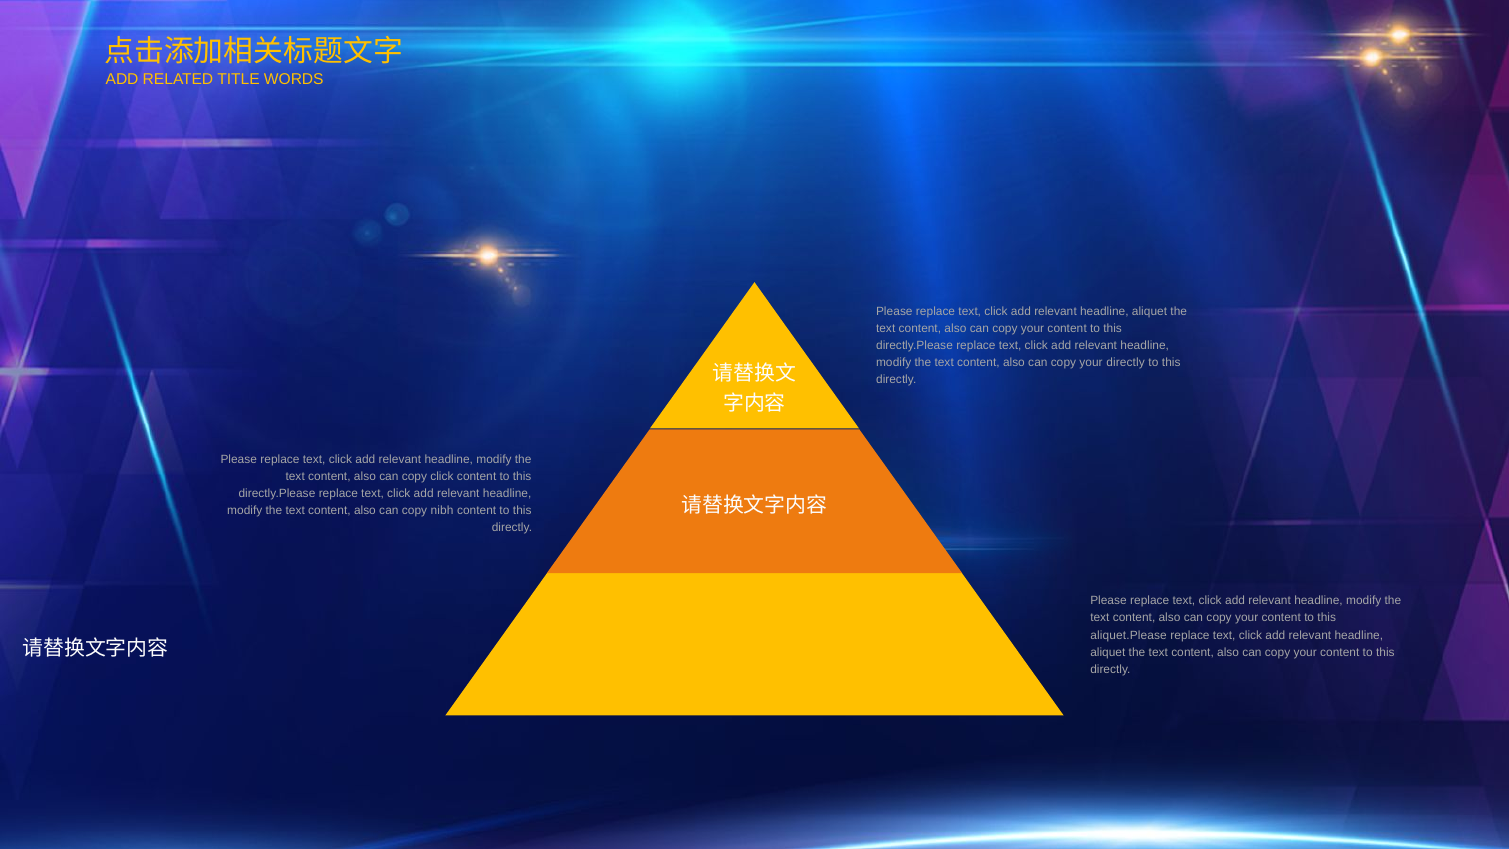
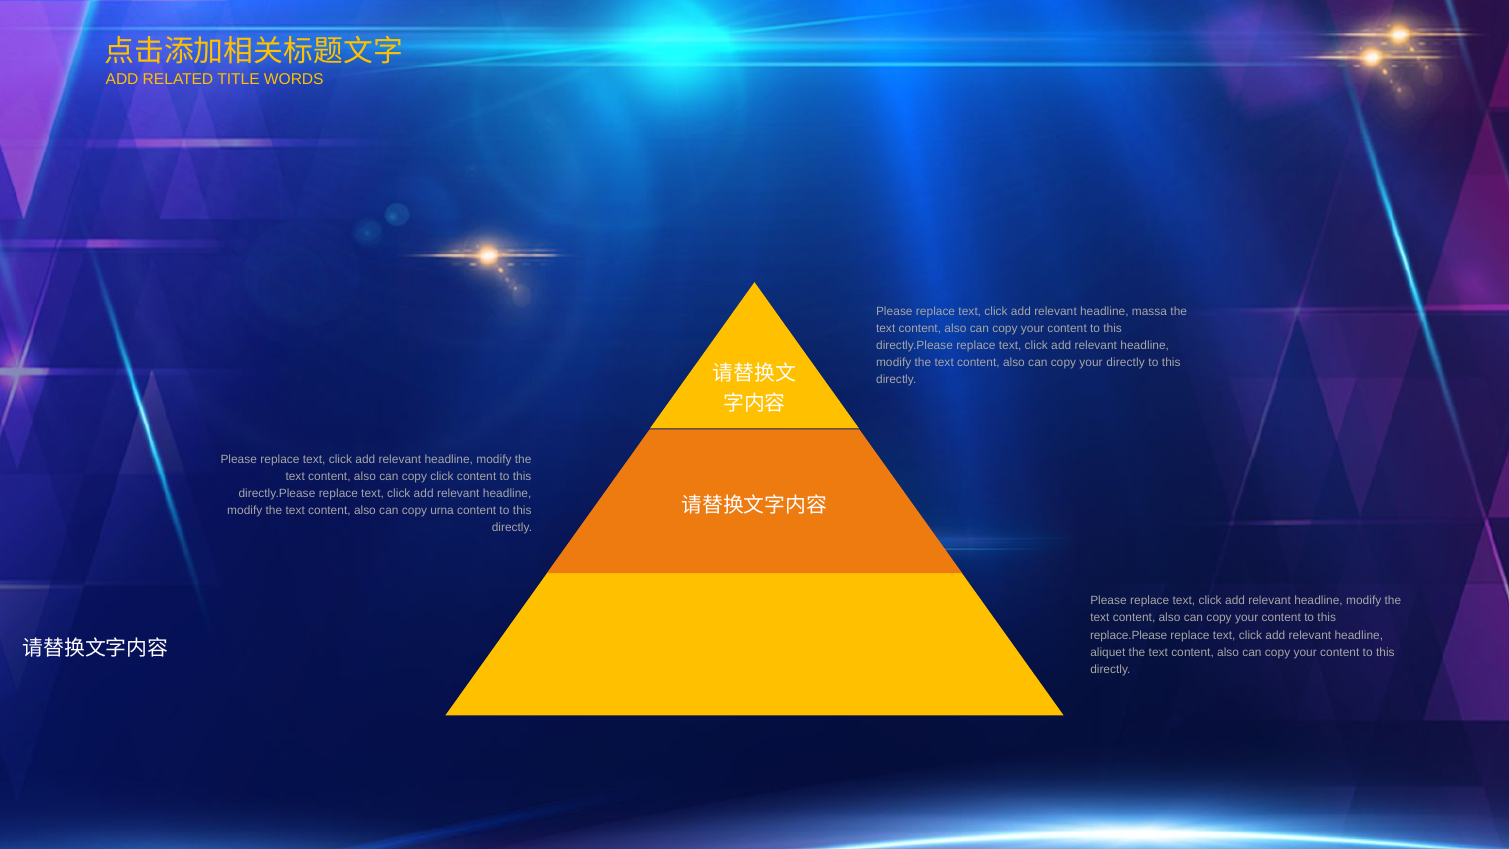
aliquet: aliquet -> massa (1149, 311)
nibh: nibh -> urna (442, 511)
aliquet.Please: aliquet.Please -> replace.Please (1129, 635)
